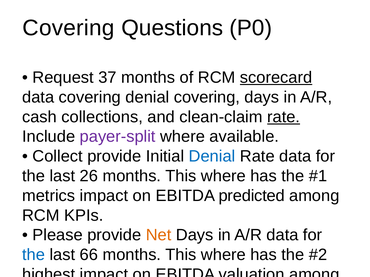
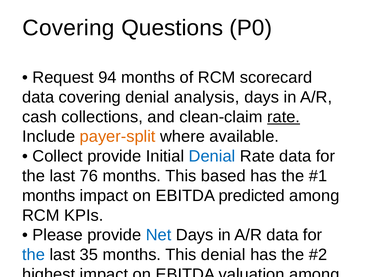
37: 37 -> 94 (107, 78)
scorecard underline: present -> none (276, 78)
denial covering: covering -> analysis (207, 97)
payer-split colour: purple -> orange (118, 137)
26: 26 -> 76 (89, 176)
where: where -> based (223, 176)
metrics: metrics -> months (49, 196)
Net colour: orange -> blue (159, 235)
66: 66 -> 35 (89, 255)
where: where -> denial (223, 255)
